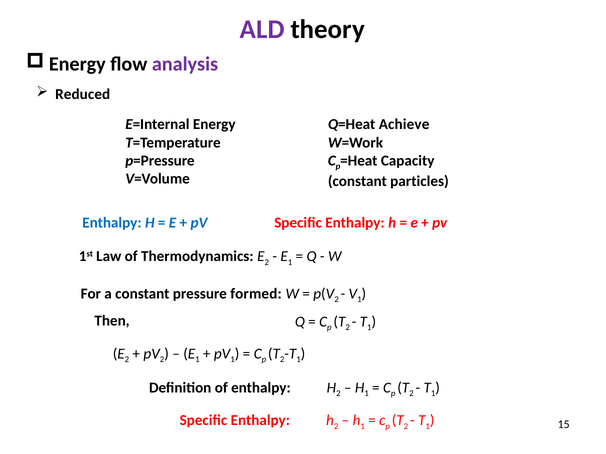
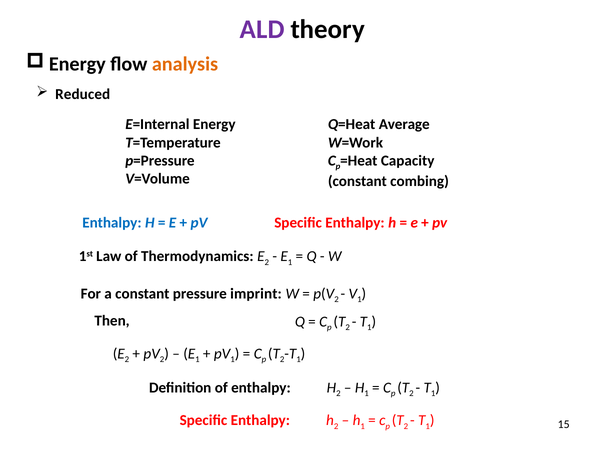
analysis colour: purple -> orange (185, 64)
Achieve: Achieve -> Average (404, 125)
particles: particles -> combing (420, 182)
formed: formed -> imprint (256, 294)
